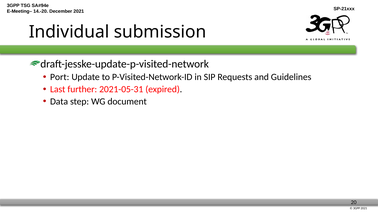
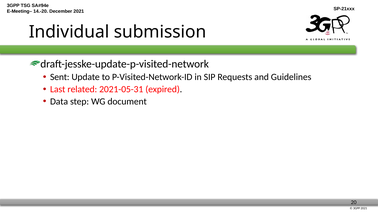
Port: Port -> Sent (60, 77)
further: further -> related (82, 89)
